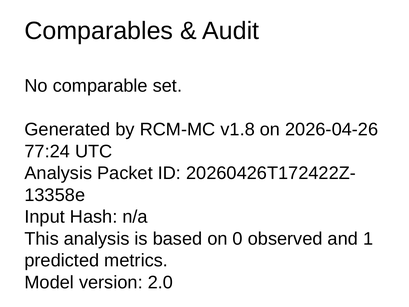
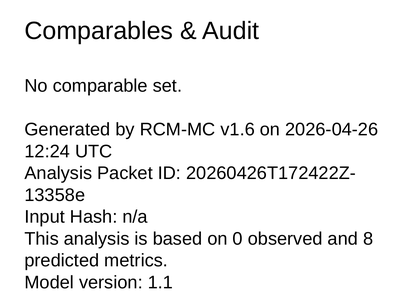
v1.8: v1.8 -> v1.6 (238, 129)
77:24: 77:24 -> 12:24 (47, 151)
1: 1 -> 8 (368, 238)
2.0: 2.0 -> 1.1 (160, 282)
